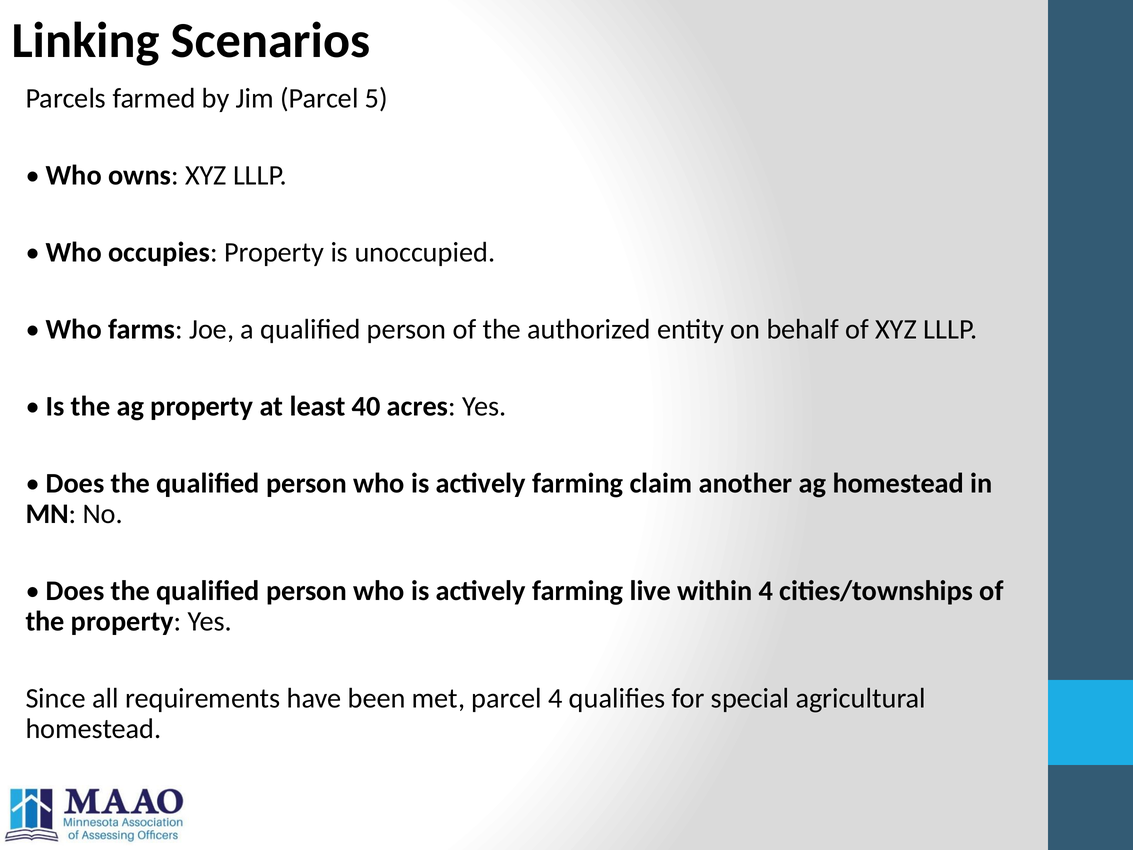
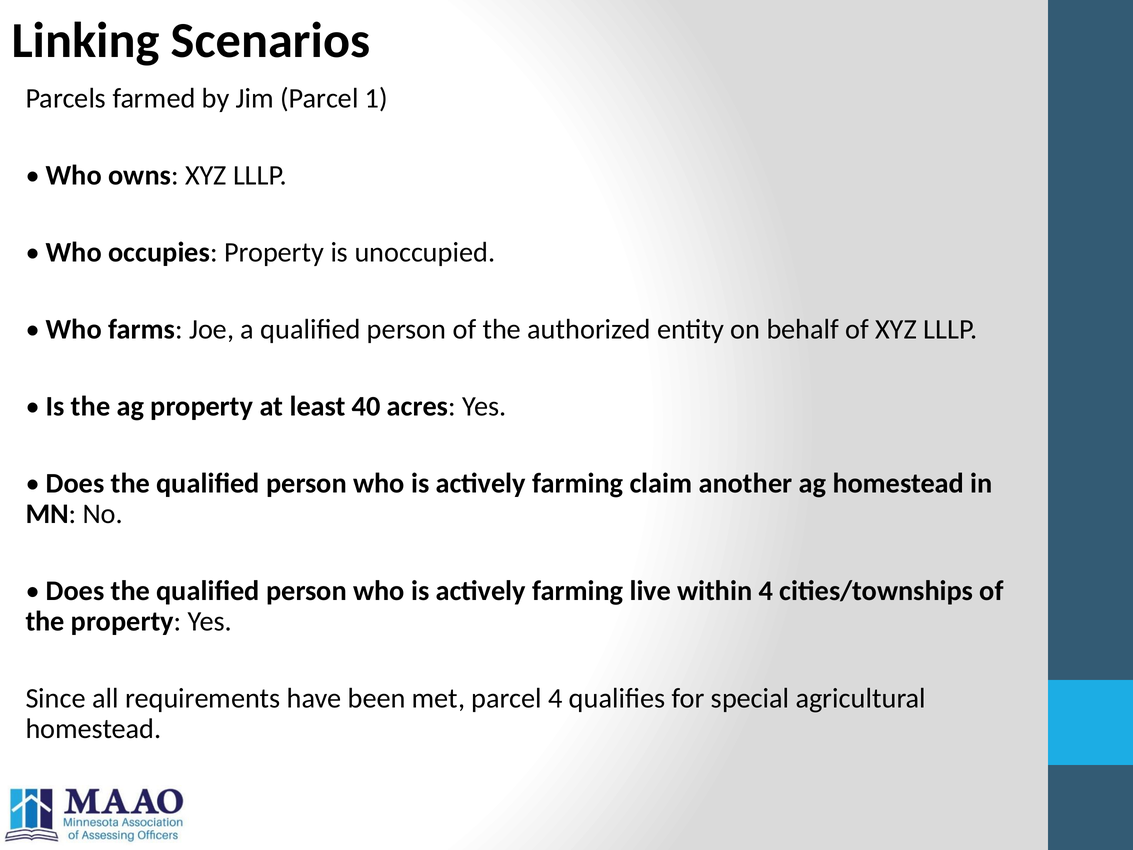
5: 5 -> 1 (376, 98)
